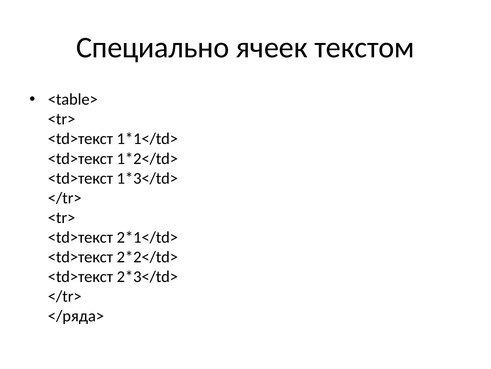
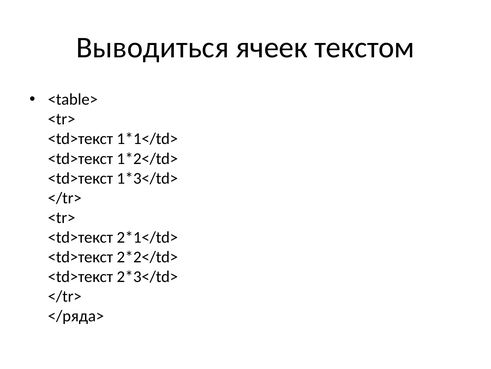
Специально: Специально -> Выводиться (153, 48)
